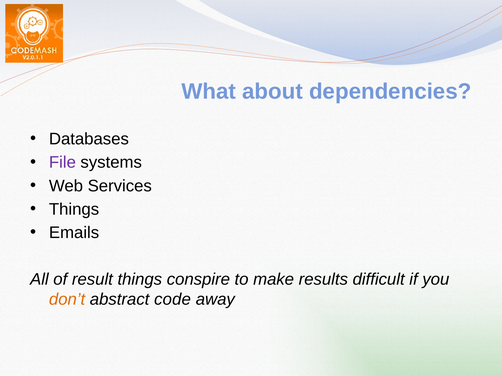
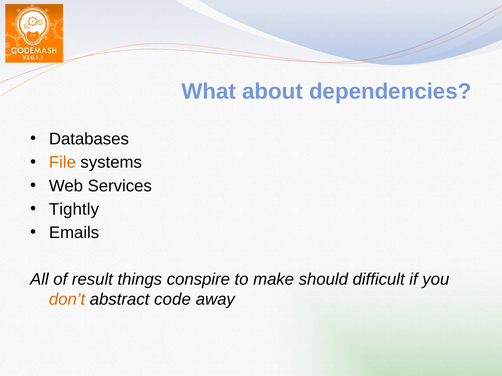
File colour: purple -> orange (62, 163)
Things: Things -> Tightly (74, 209)
results: results -> should (323, 280)
